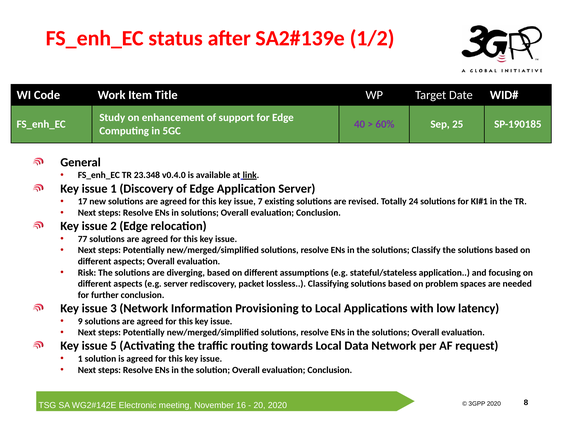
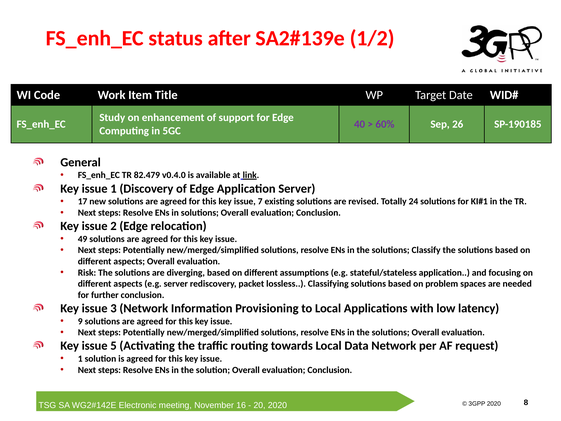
25: 25 -> 26 (458, 124)
23.348: 23.348 -> 82.479 (147, 175)
77: 77 -> 49 (83, 239)
